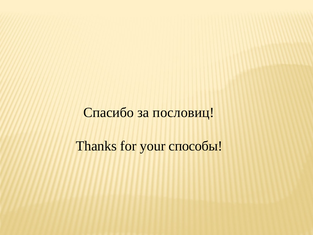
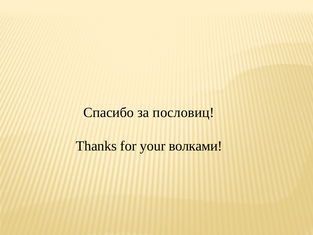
способы: способы -> волками (196, 146)
